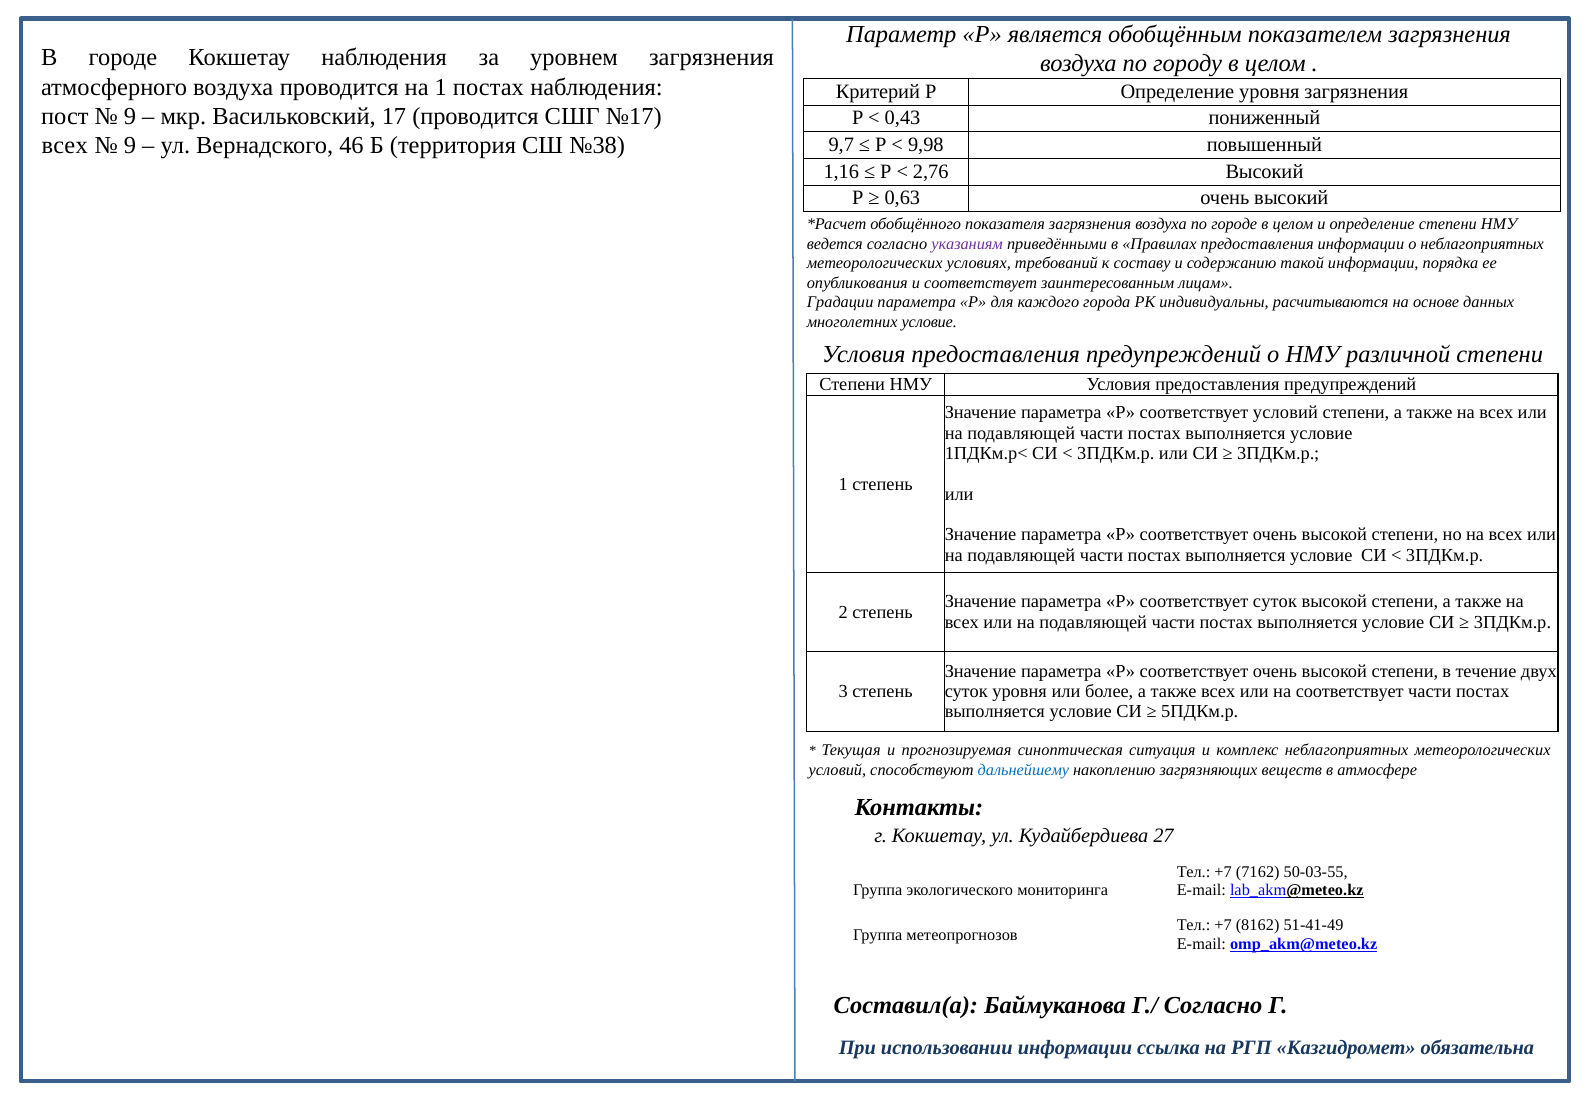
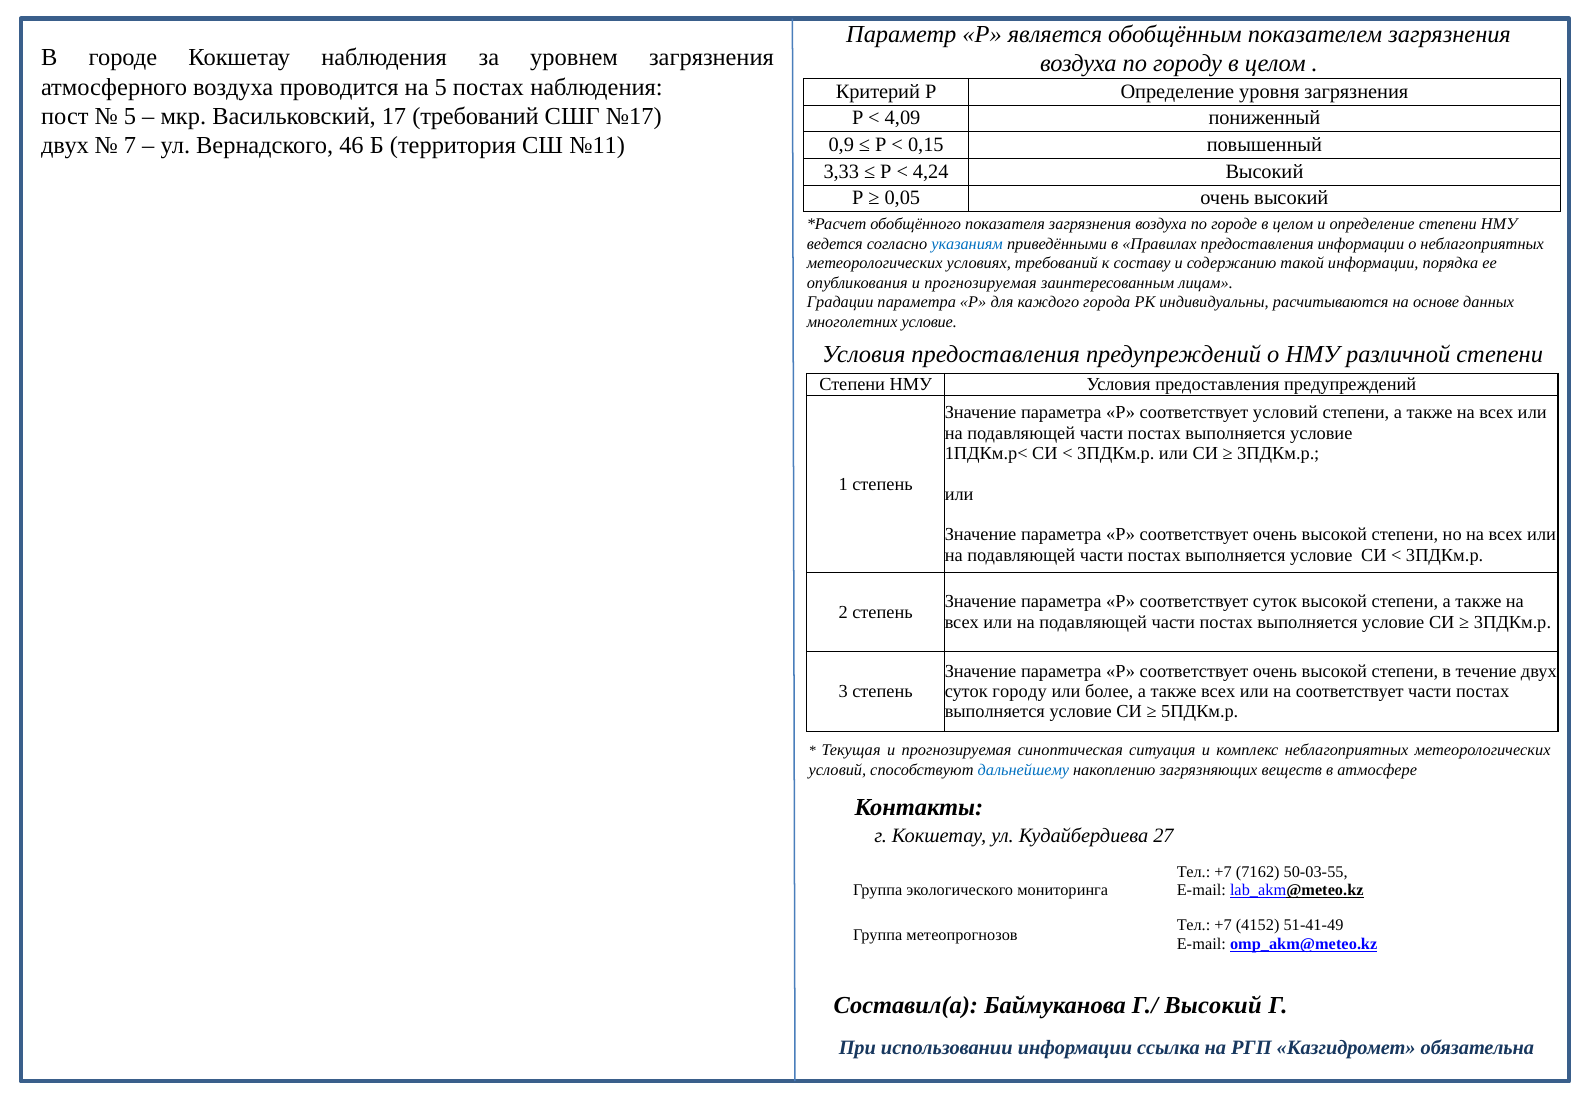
на 1: 1 -> 5 (441, 87)
9: 9 -> 5 (130, 117)
17 проводится: проводится -> требований (476, 117)
0,43: 0,43 -> 4,09 (903, 118)
всех: всех -> двух (65, 146)
9: 9 -> 7 (130, 146)
№38: №38 -> №11 (597, 146)
9,7: 9,7 -> 0,9 (841, 145)
9,98: 9,98 -> 0,15 (926, 145)
1,16: 1,16 -> 3,33 (841, 171)
2,76: 2,76 -> 4,24 (931, 171)
0,63: 0,63 -> 0,05 (902, 198)
указаниям colour: purple -> blue (967, 244)
опубликования и соответствует: соответствует -> прогнозируемая (981, 283)
суток уровня: уровня -> городу (1020, 692)
8162: 8162 -> 4152 (1258, 926)
Г./ Согласно: Согласно -> Высокий (1213, 1006)
